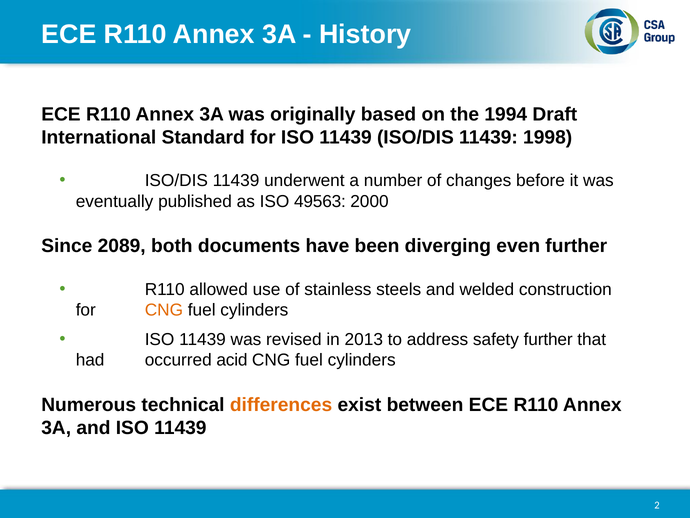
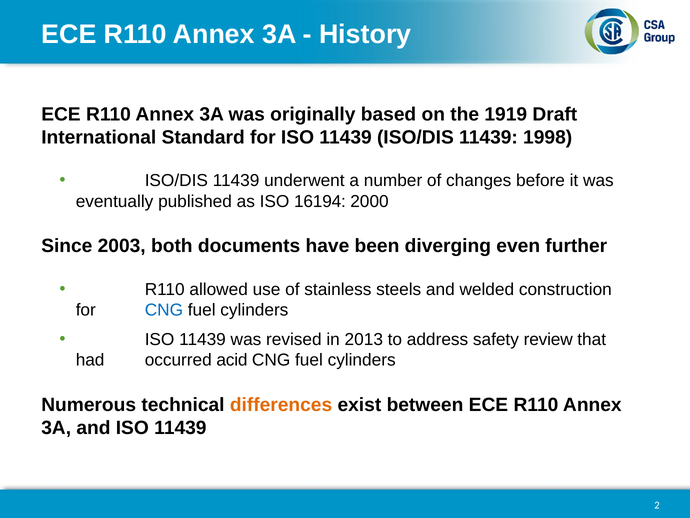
1994: 1994 -> 1919 (506, 114)
49563: 49563 -> 16194 (320, 201)
2089: 2089 -> 2003 (122, 246)
CNG colour: orange -> blue (164, 310)
safety further: further -> review (548, 339)
